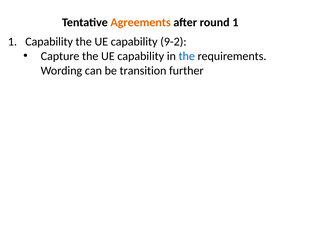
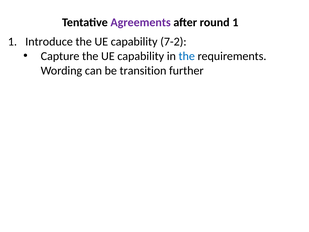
Agreements colour: orange -> purple (141, 22)
1 Capability: Capability -> Introduce (49, 42)
9-2: 9-2 -> 7-2 (173, 42)
